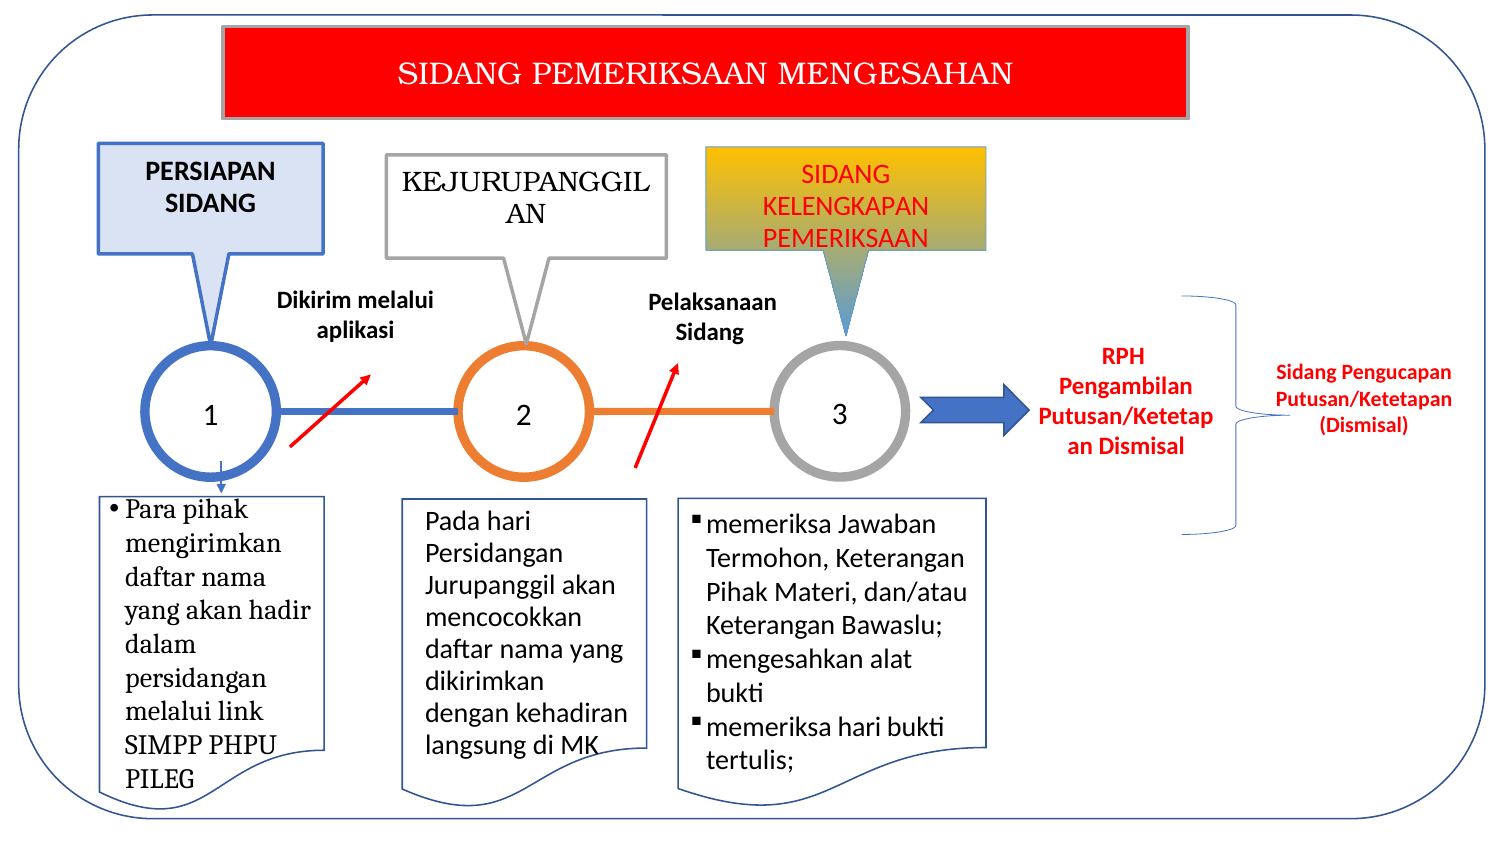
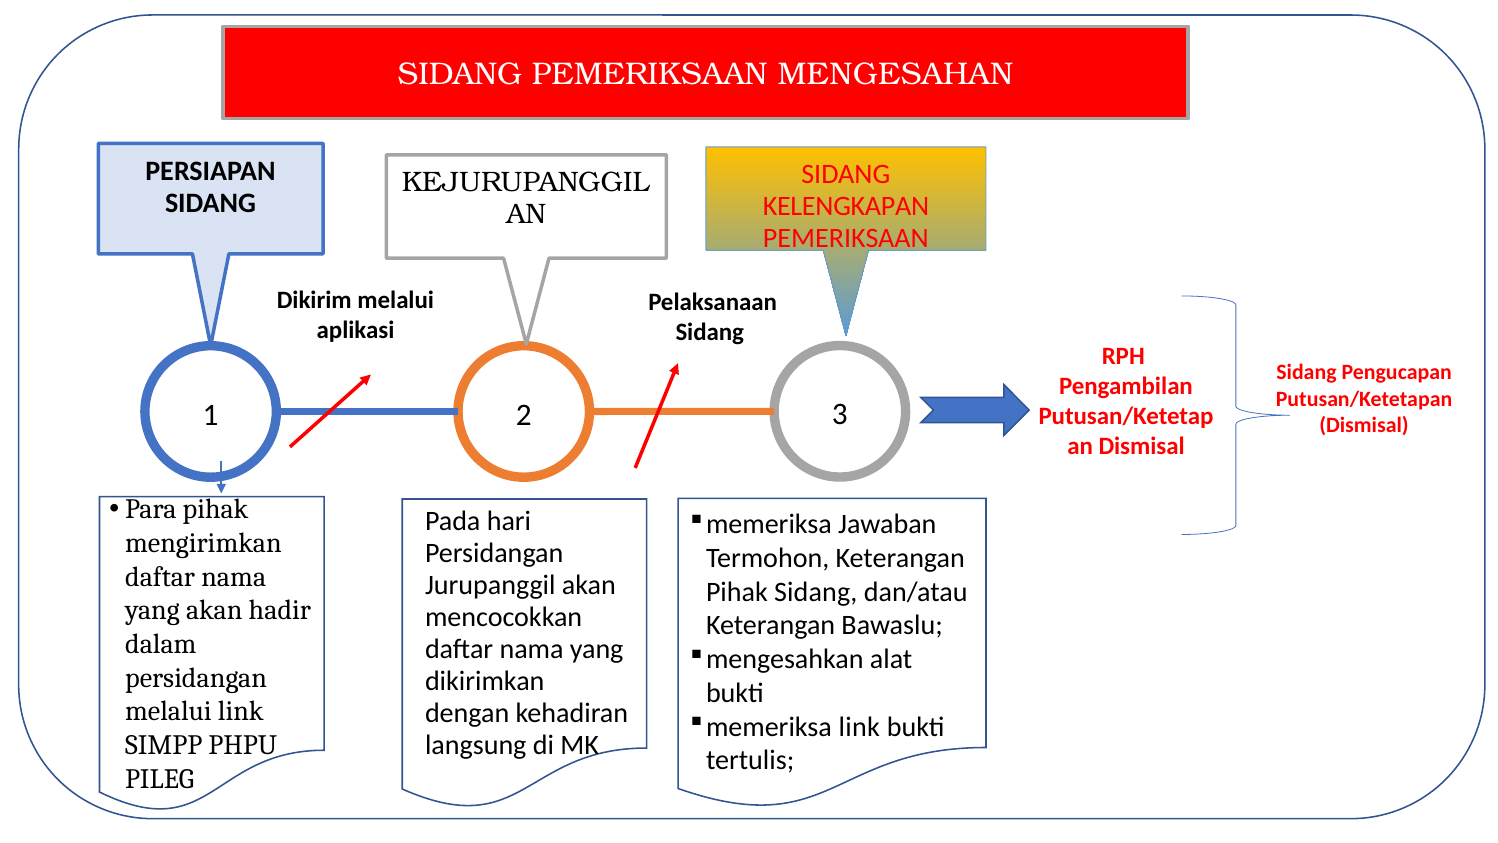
Pihak Materi: Materi -> Sidang (816, 592)
memeriksa hari: hari -> link (859, 727)
